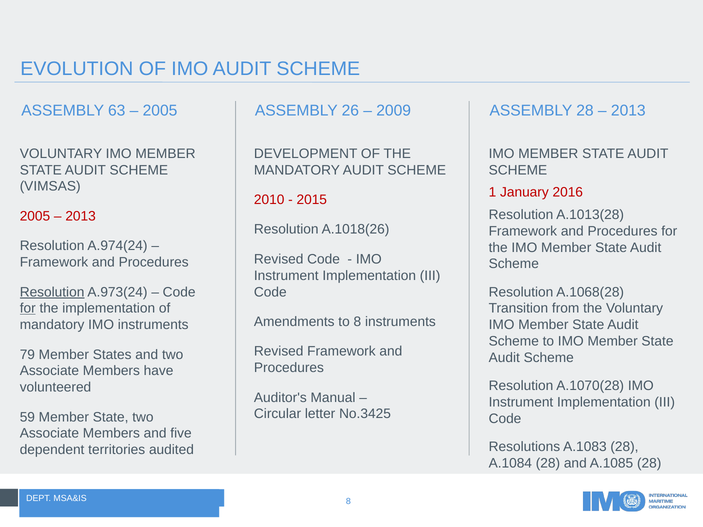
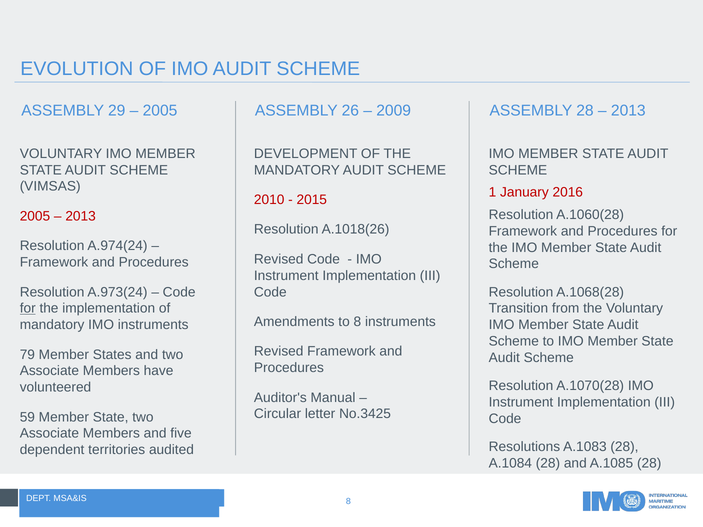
63: 63 -> 29 (117, 111)
A.1013(28: A.1013(28 -> A.1060(28 (590, 215)
Resolution underline: present -> none (52, 292)
